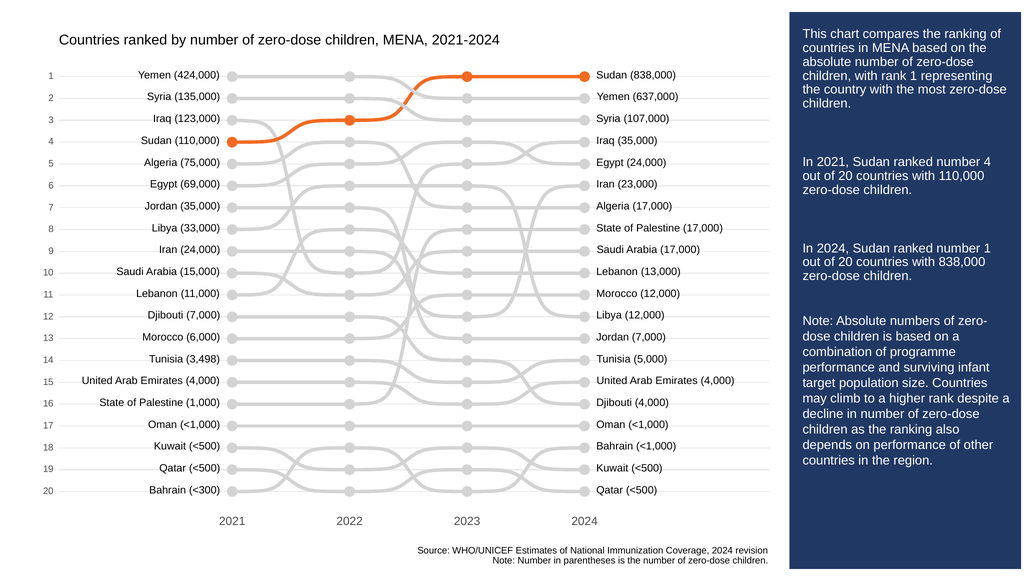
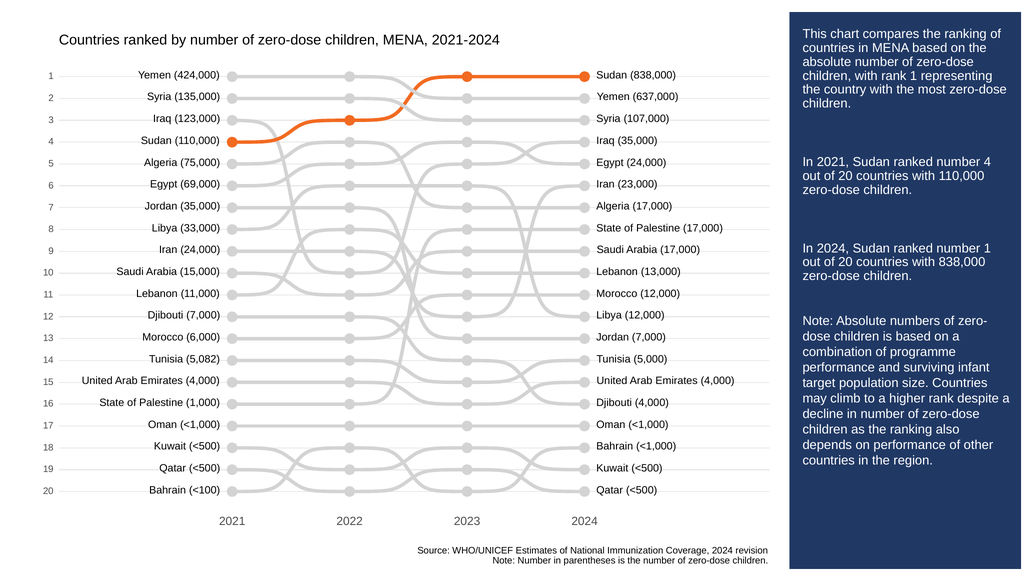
3,498: 3,498 -> 5,082 (203, 359)
<300: <300 -> <100 (205, 491)
